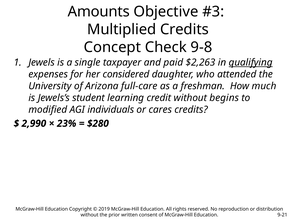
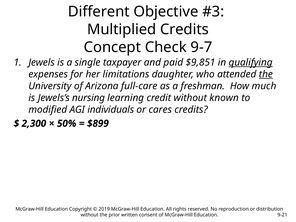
Amounts: Amounts -> Different (99, 12)
9-8: 9-8 -> 9-7 (201, 47)
$2,263: $2,263 -> $9,851 (201, 62)
considered: considered -> limitations (126, 74)
the underline: none -> present (266, 74)
student: student -> nursing (89, 98)
begins: begins -> known (224, 98)
2,990: 2,990 -> 2,300 (34, 124)
23%: 23% -> 50% (67, 124)
$280: $280 -> $899 (98, 124)
